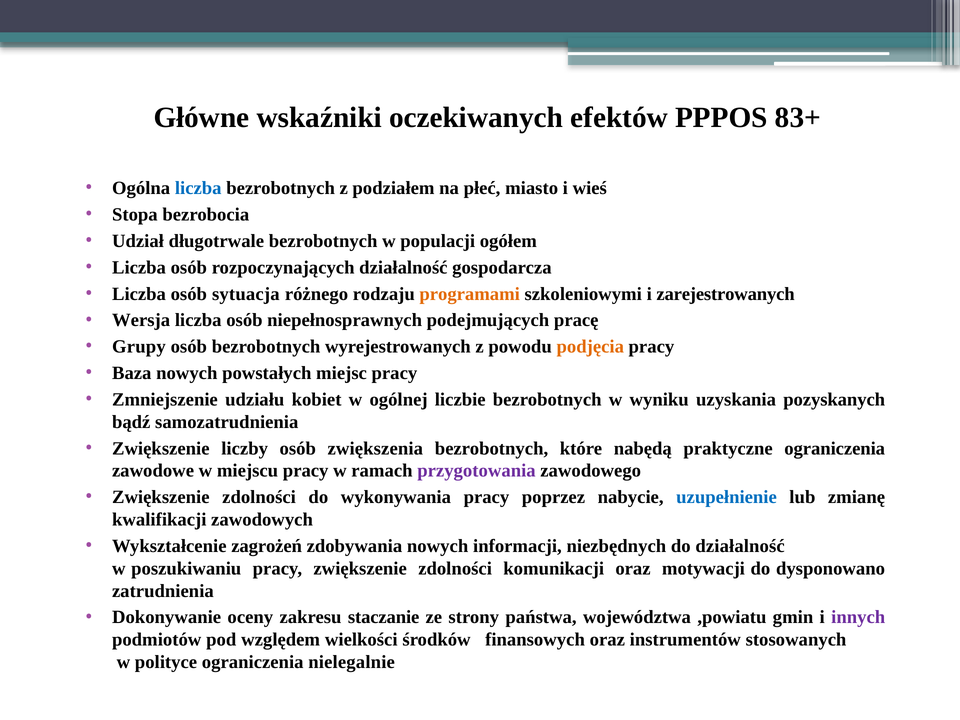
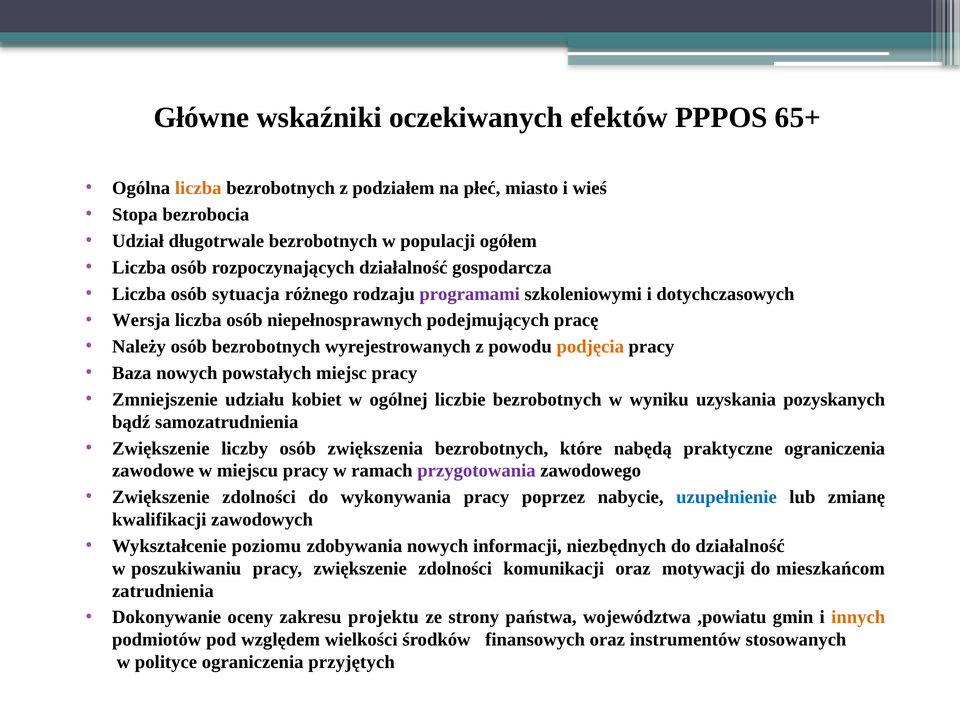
83+: 83+ -> 65+ (798, 118)
liczba colour: blue -> orange (198, 188)
programami colour: orange -> purple (470, 294)
zarejestrowanych: zarejestrowanych -> dotychczasowych (725, 294)
Grupy: Grupy -> Należy (139, 347)
zagrożeń: zagrożeń -> poziomu (266, 546)
dysponowano: dysponowano -> mieszkańcom (830, 568)
staczanie: staczanie -> projektu (383, 617)
innych colour: purple -> orange (858, 617)
nielegalnie: nielegalnie -> przyjętych (352, 662)
